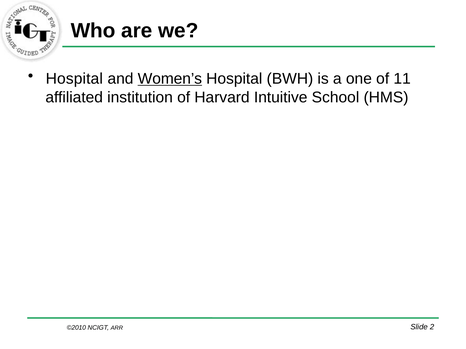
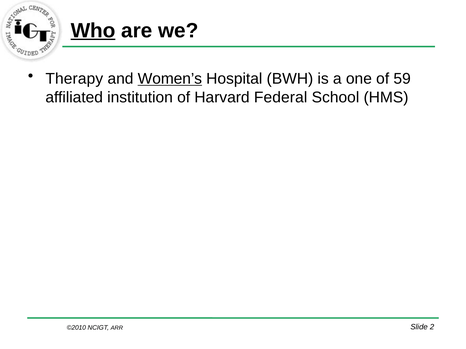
Who underline: none -> present (93, 31)
Hospital: Hospital -> Therapy (74, 79)
11: 11 -> 59 (402, 79)
Intuitive: Intuitive -> Federal (281, 97)
